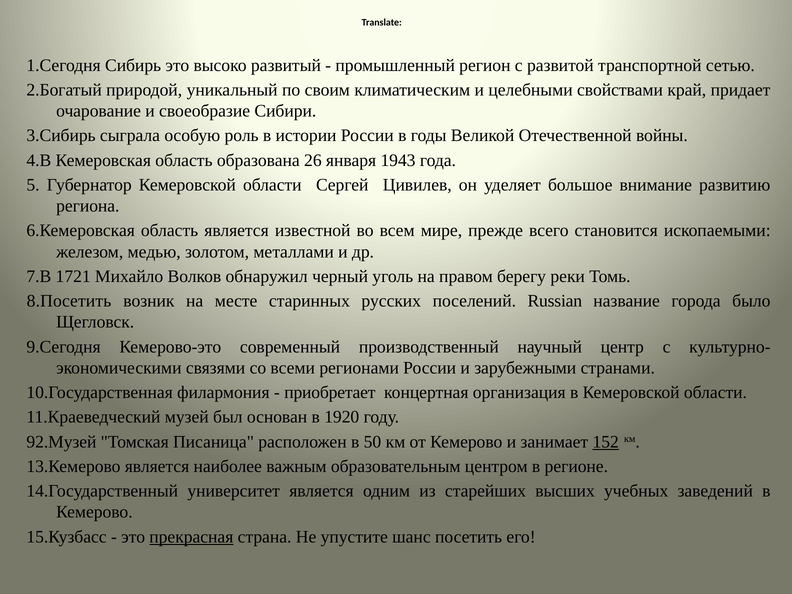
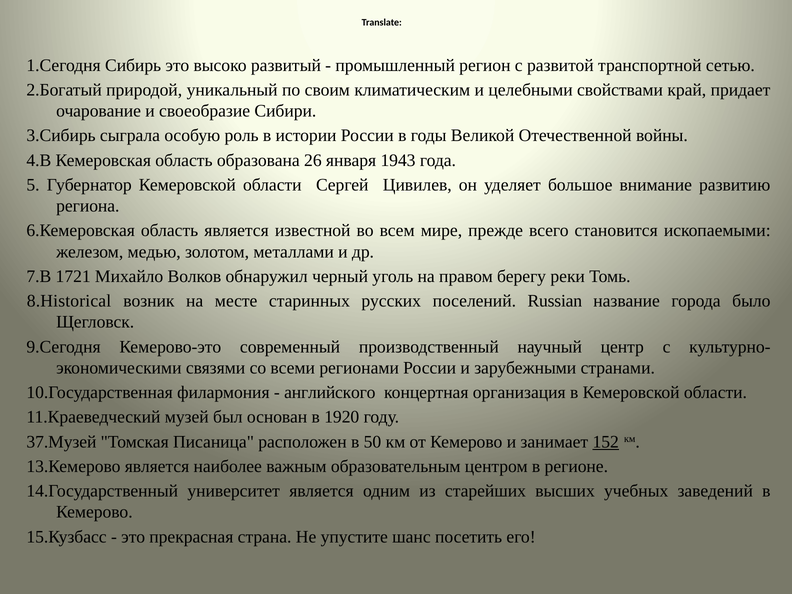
8.Посетить: 8.Посетить -> 8.Historical (69, 301)
приобретает: приобретает -> английского (330, 393)
92.Музей: 92.Музей -> 37.Музей (61, 442)
прекрасная underline: present -> none (191, 537)
